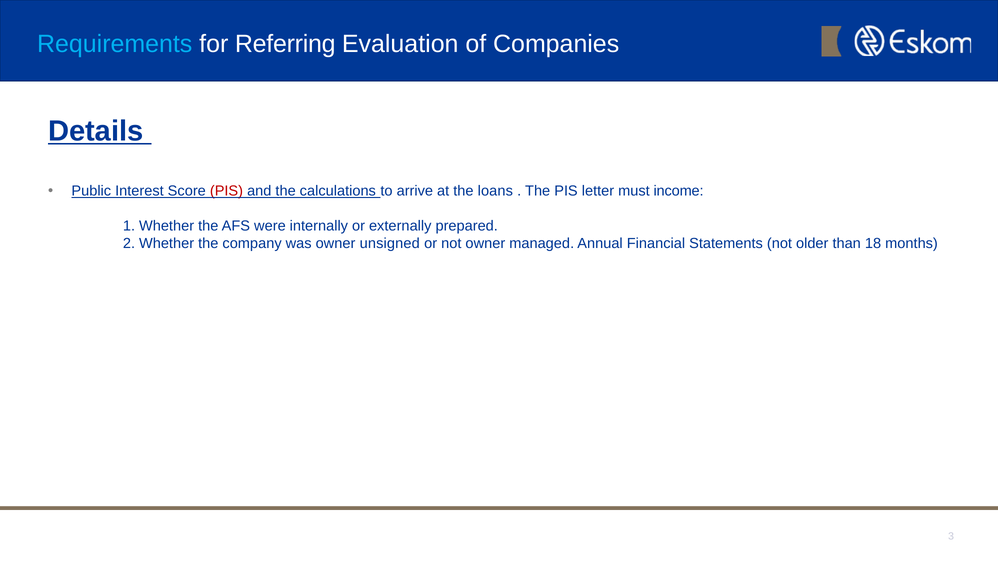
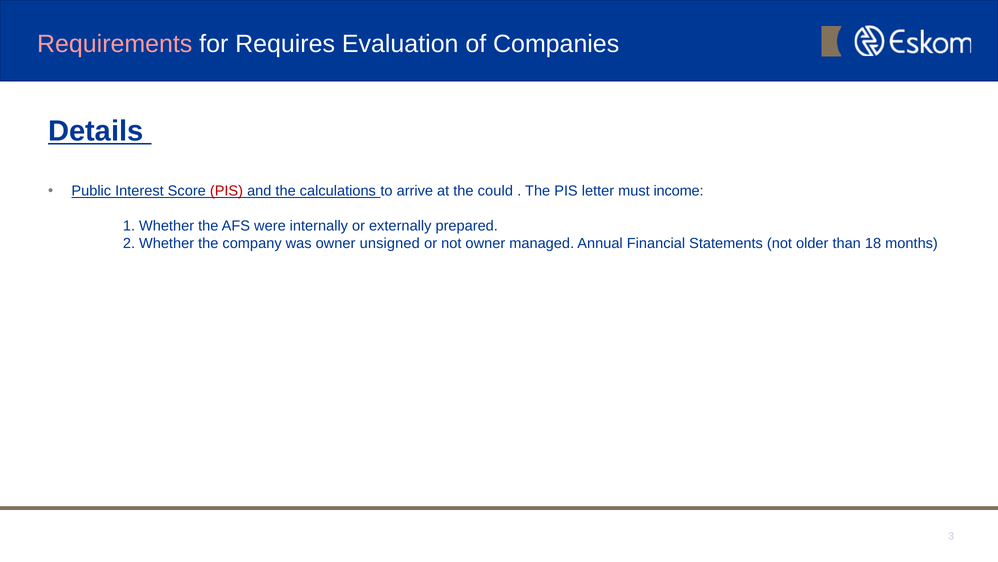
Requirements colour: light blue -> pink (115, 44)
Referring: Referring -> Requires (285, 44)
loans: loans -> could (495, 191)
